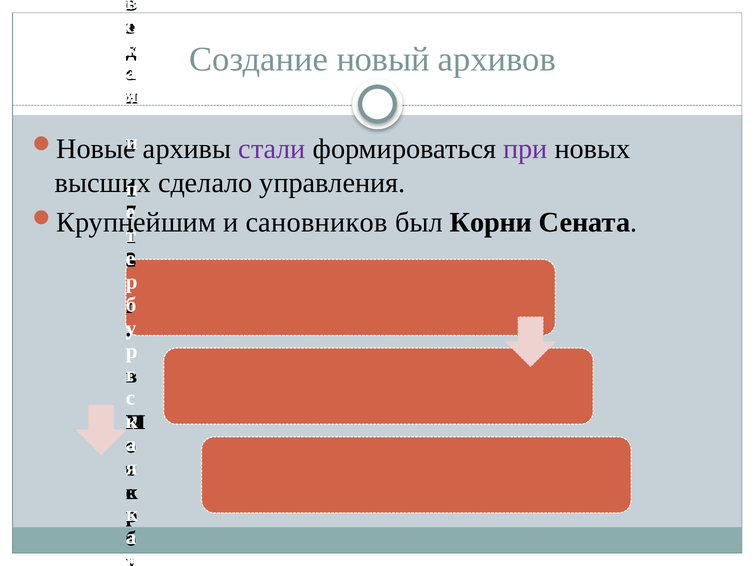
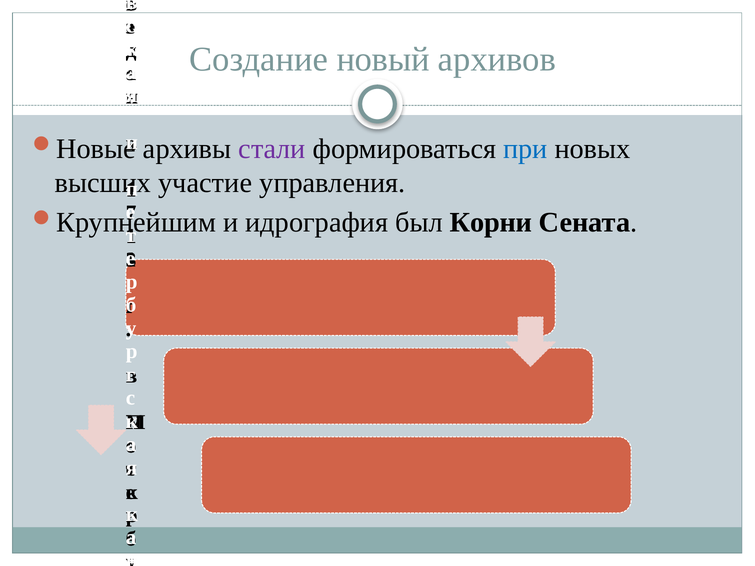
при colour: purple -> blue (525, 149)
сделало: сделало -> участие (205, 183)
сановников: сановников -> идрография (317, 222)
